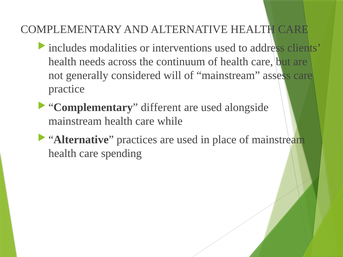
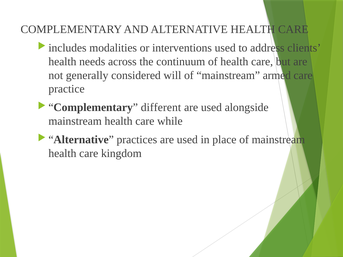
assess: assess -> armed (277, 75)
spending: spending -> kingdom (121, 153)
